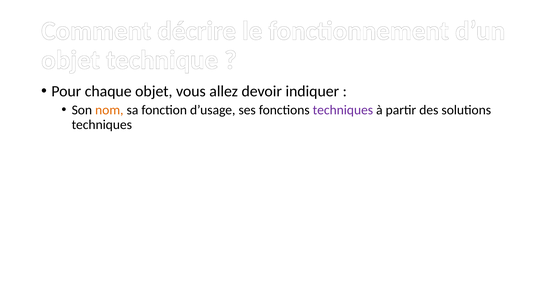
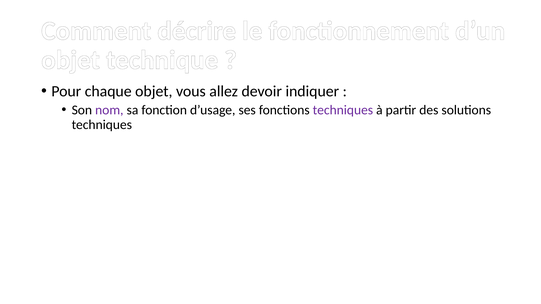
nom colour: orange -> purple (109, 110)
